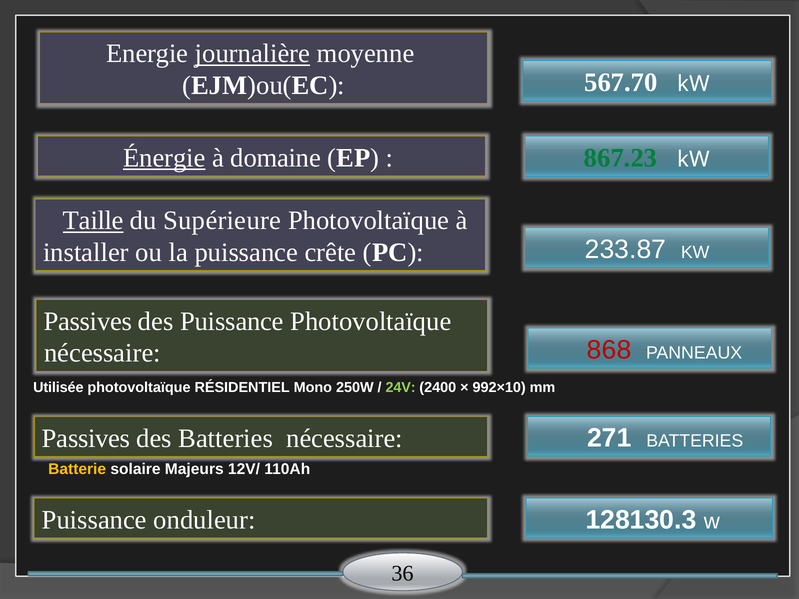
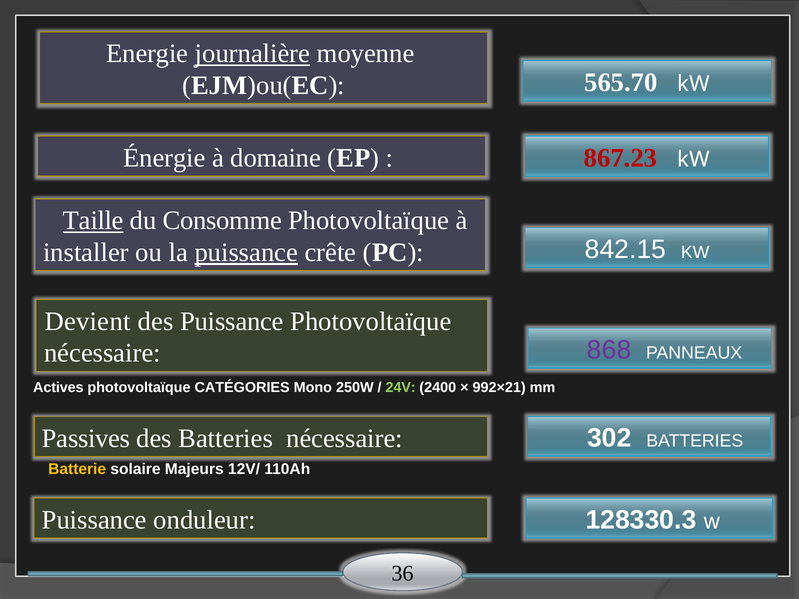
567.70: 567.70 -> 565.70 (621, 83)
Énergie underline: present -> none (164, 158)
867.23 colour: green -> red (621, 158)
Supérieure: Supérieure -> Consomme (222, 221)
puissance underline: none -> present (246, 253)
233.87: 233.87 -> 842.15 (626, 250)
Passives: Passives -> Devient (88, 321)
868 colour: red -> purple (609, 350)
Utilisée: Utilisée -> Actives (58, 388)
RÉSIDENTIEL: RÉSIDENTIEL -> CATÉGORIES (242, 388)
992×10: 992×10 -> 992×21 (499, 388)
271: 271 -> 302 (609, 438)
128130.3: 128130.3 -> 128330.3 (641, 520)
